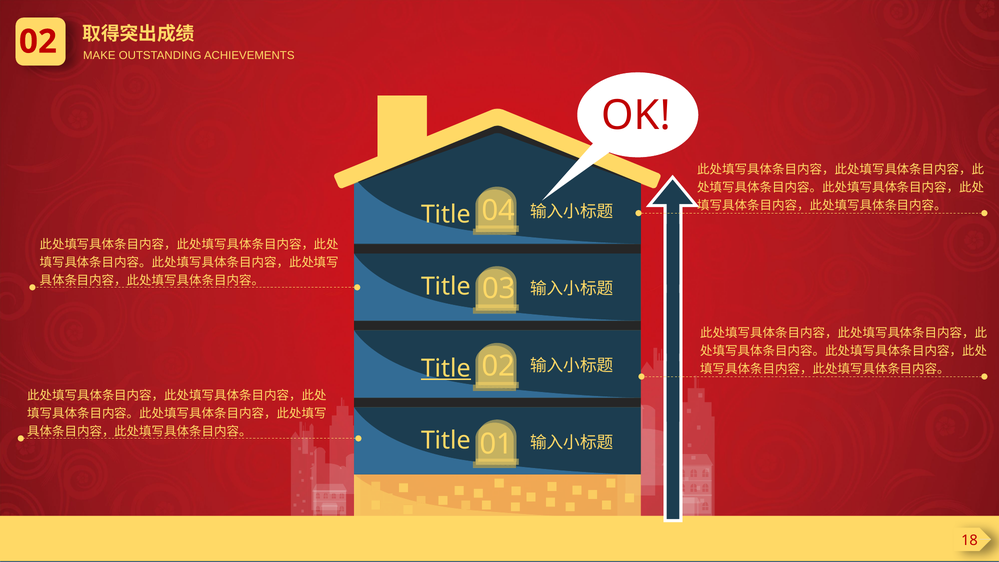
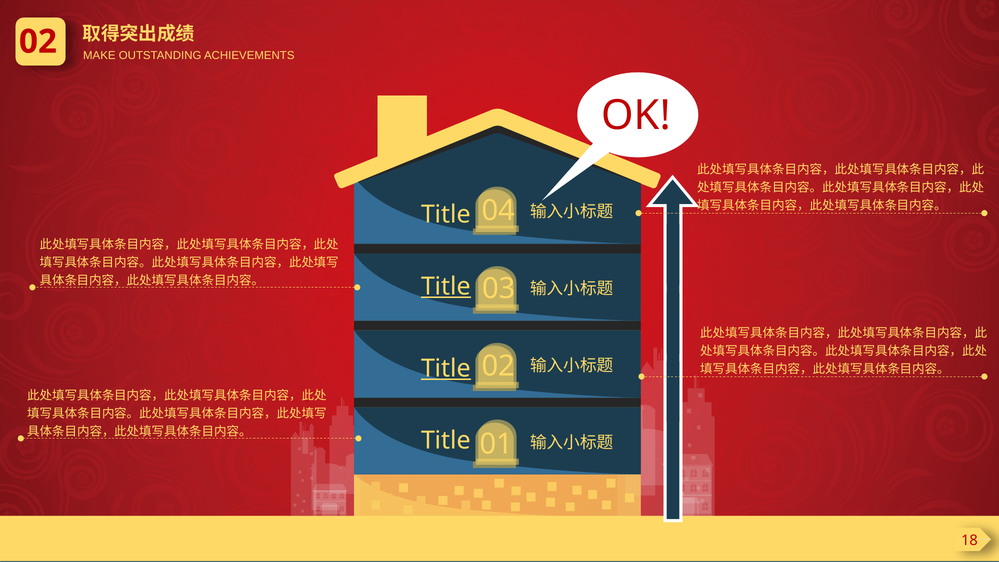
Title underline: none -> present (446, 286)
